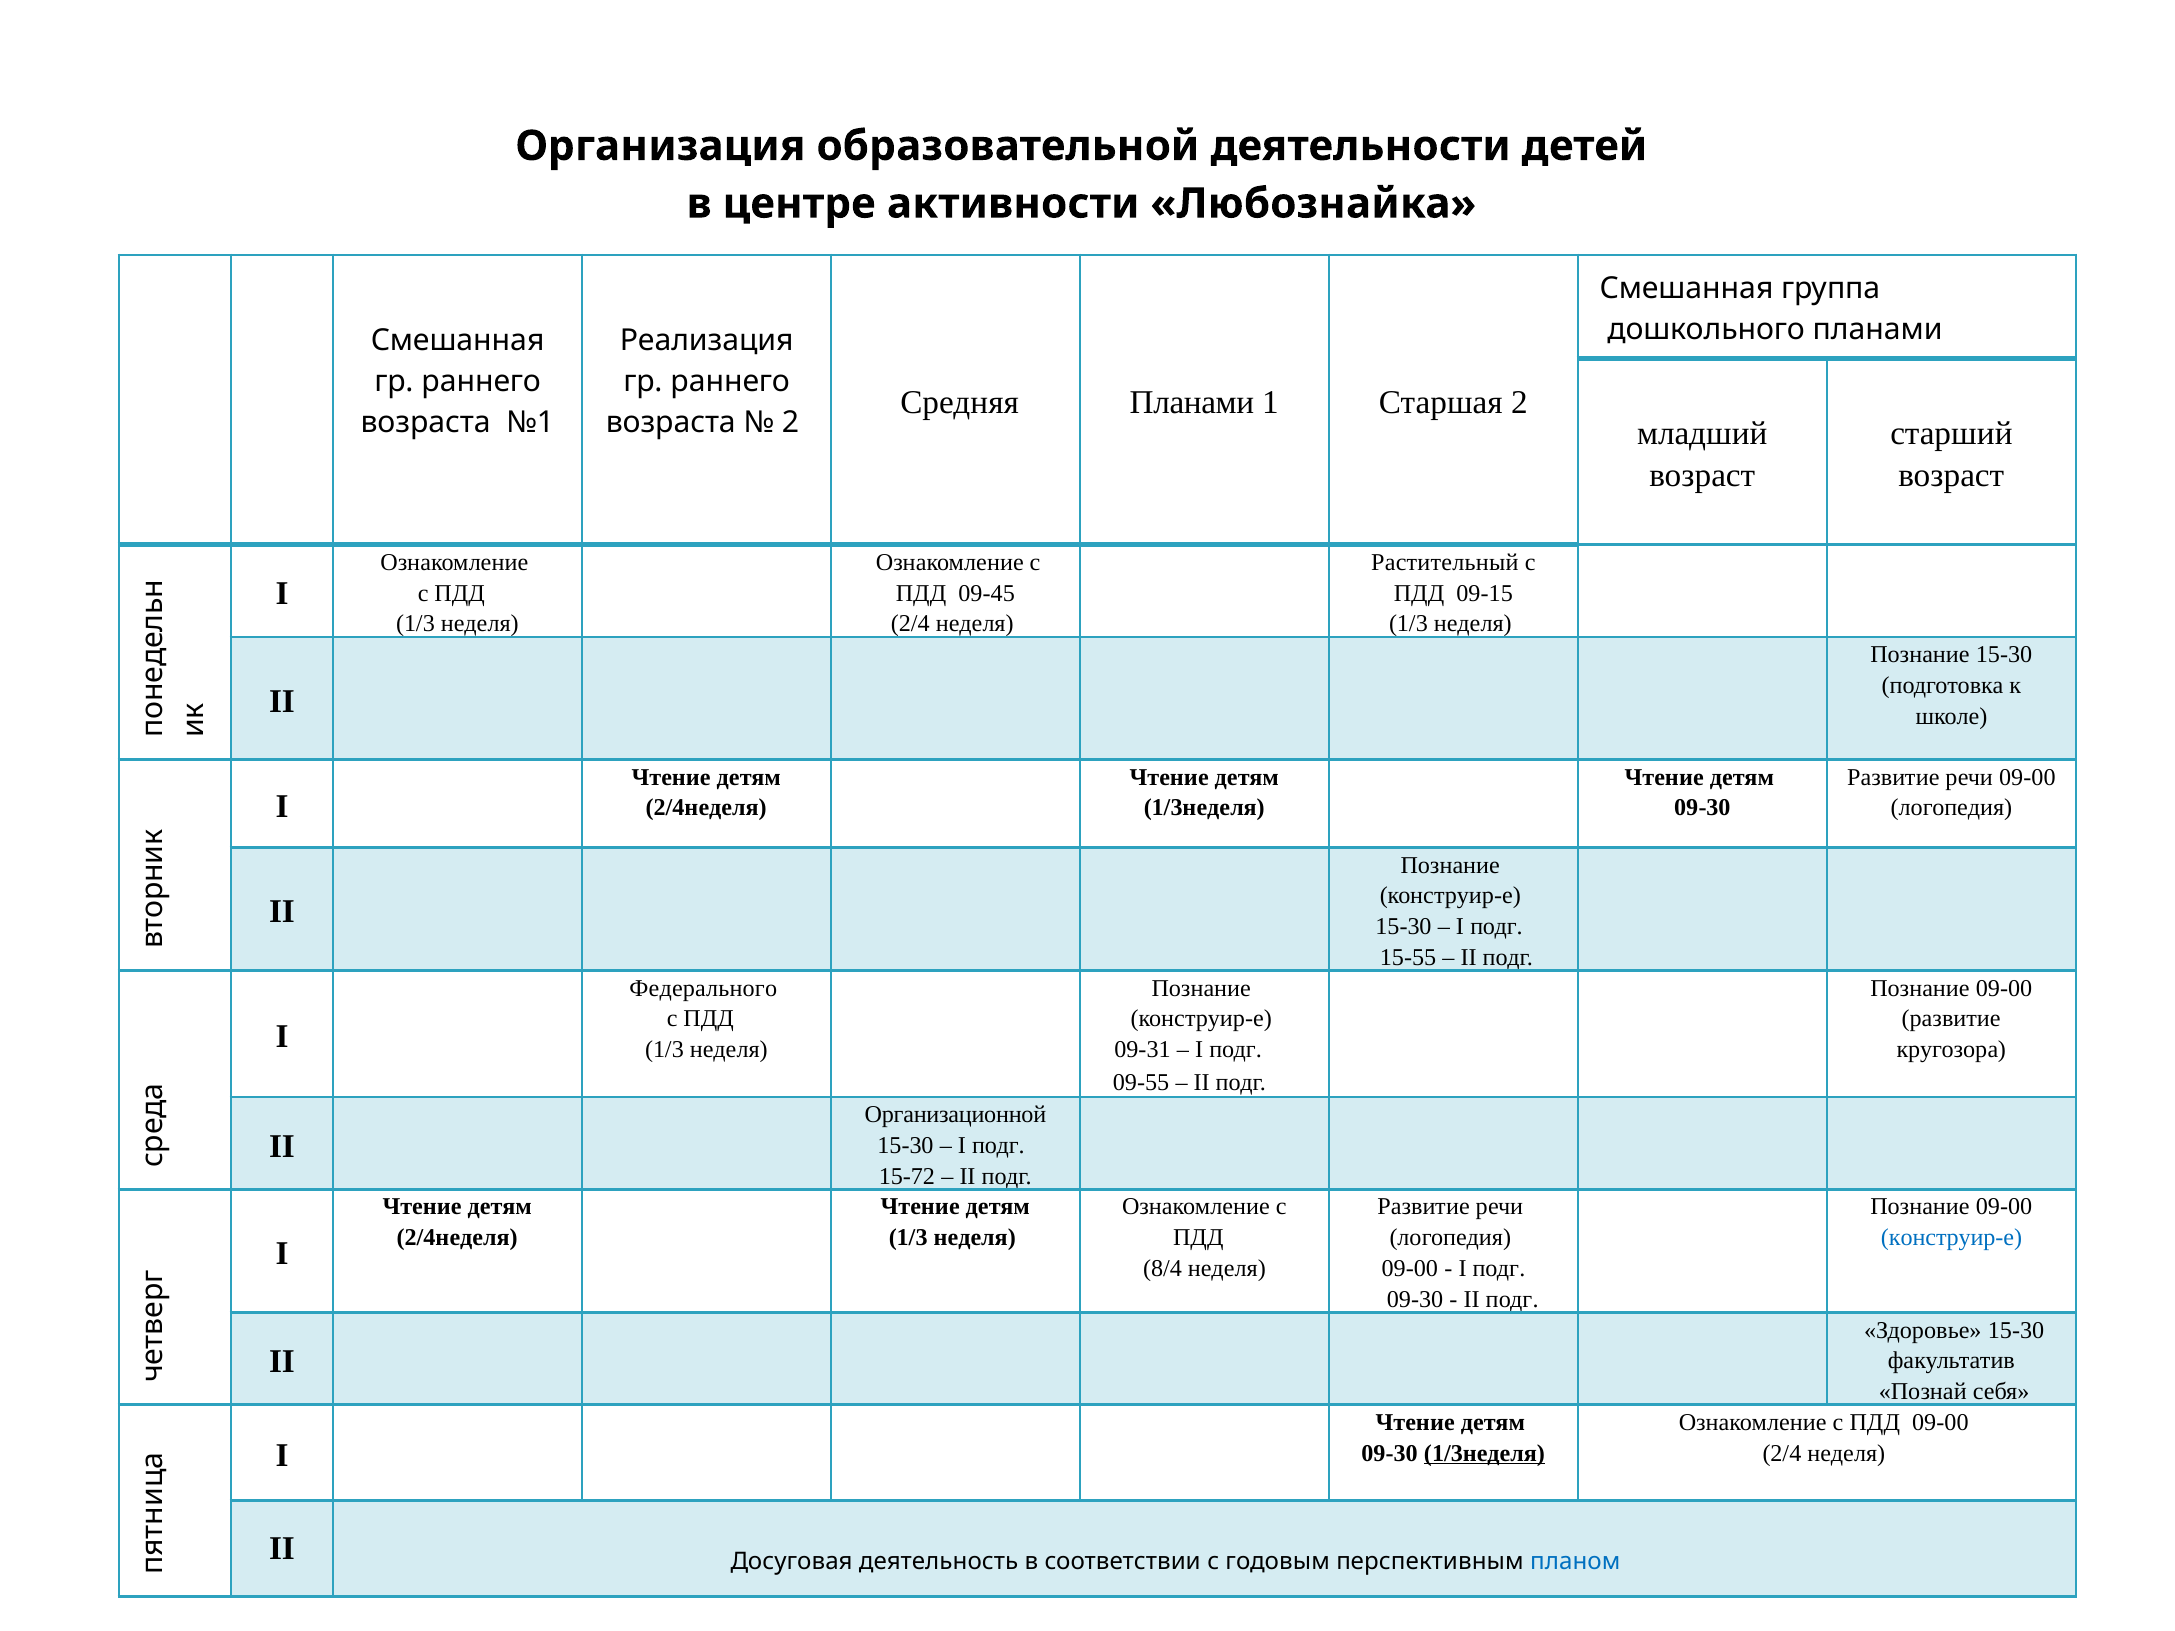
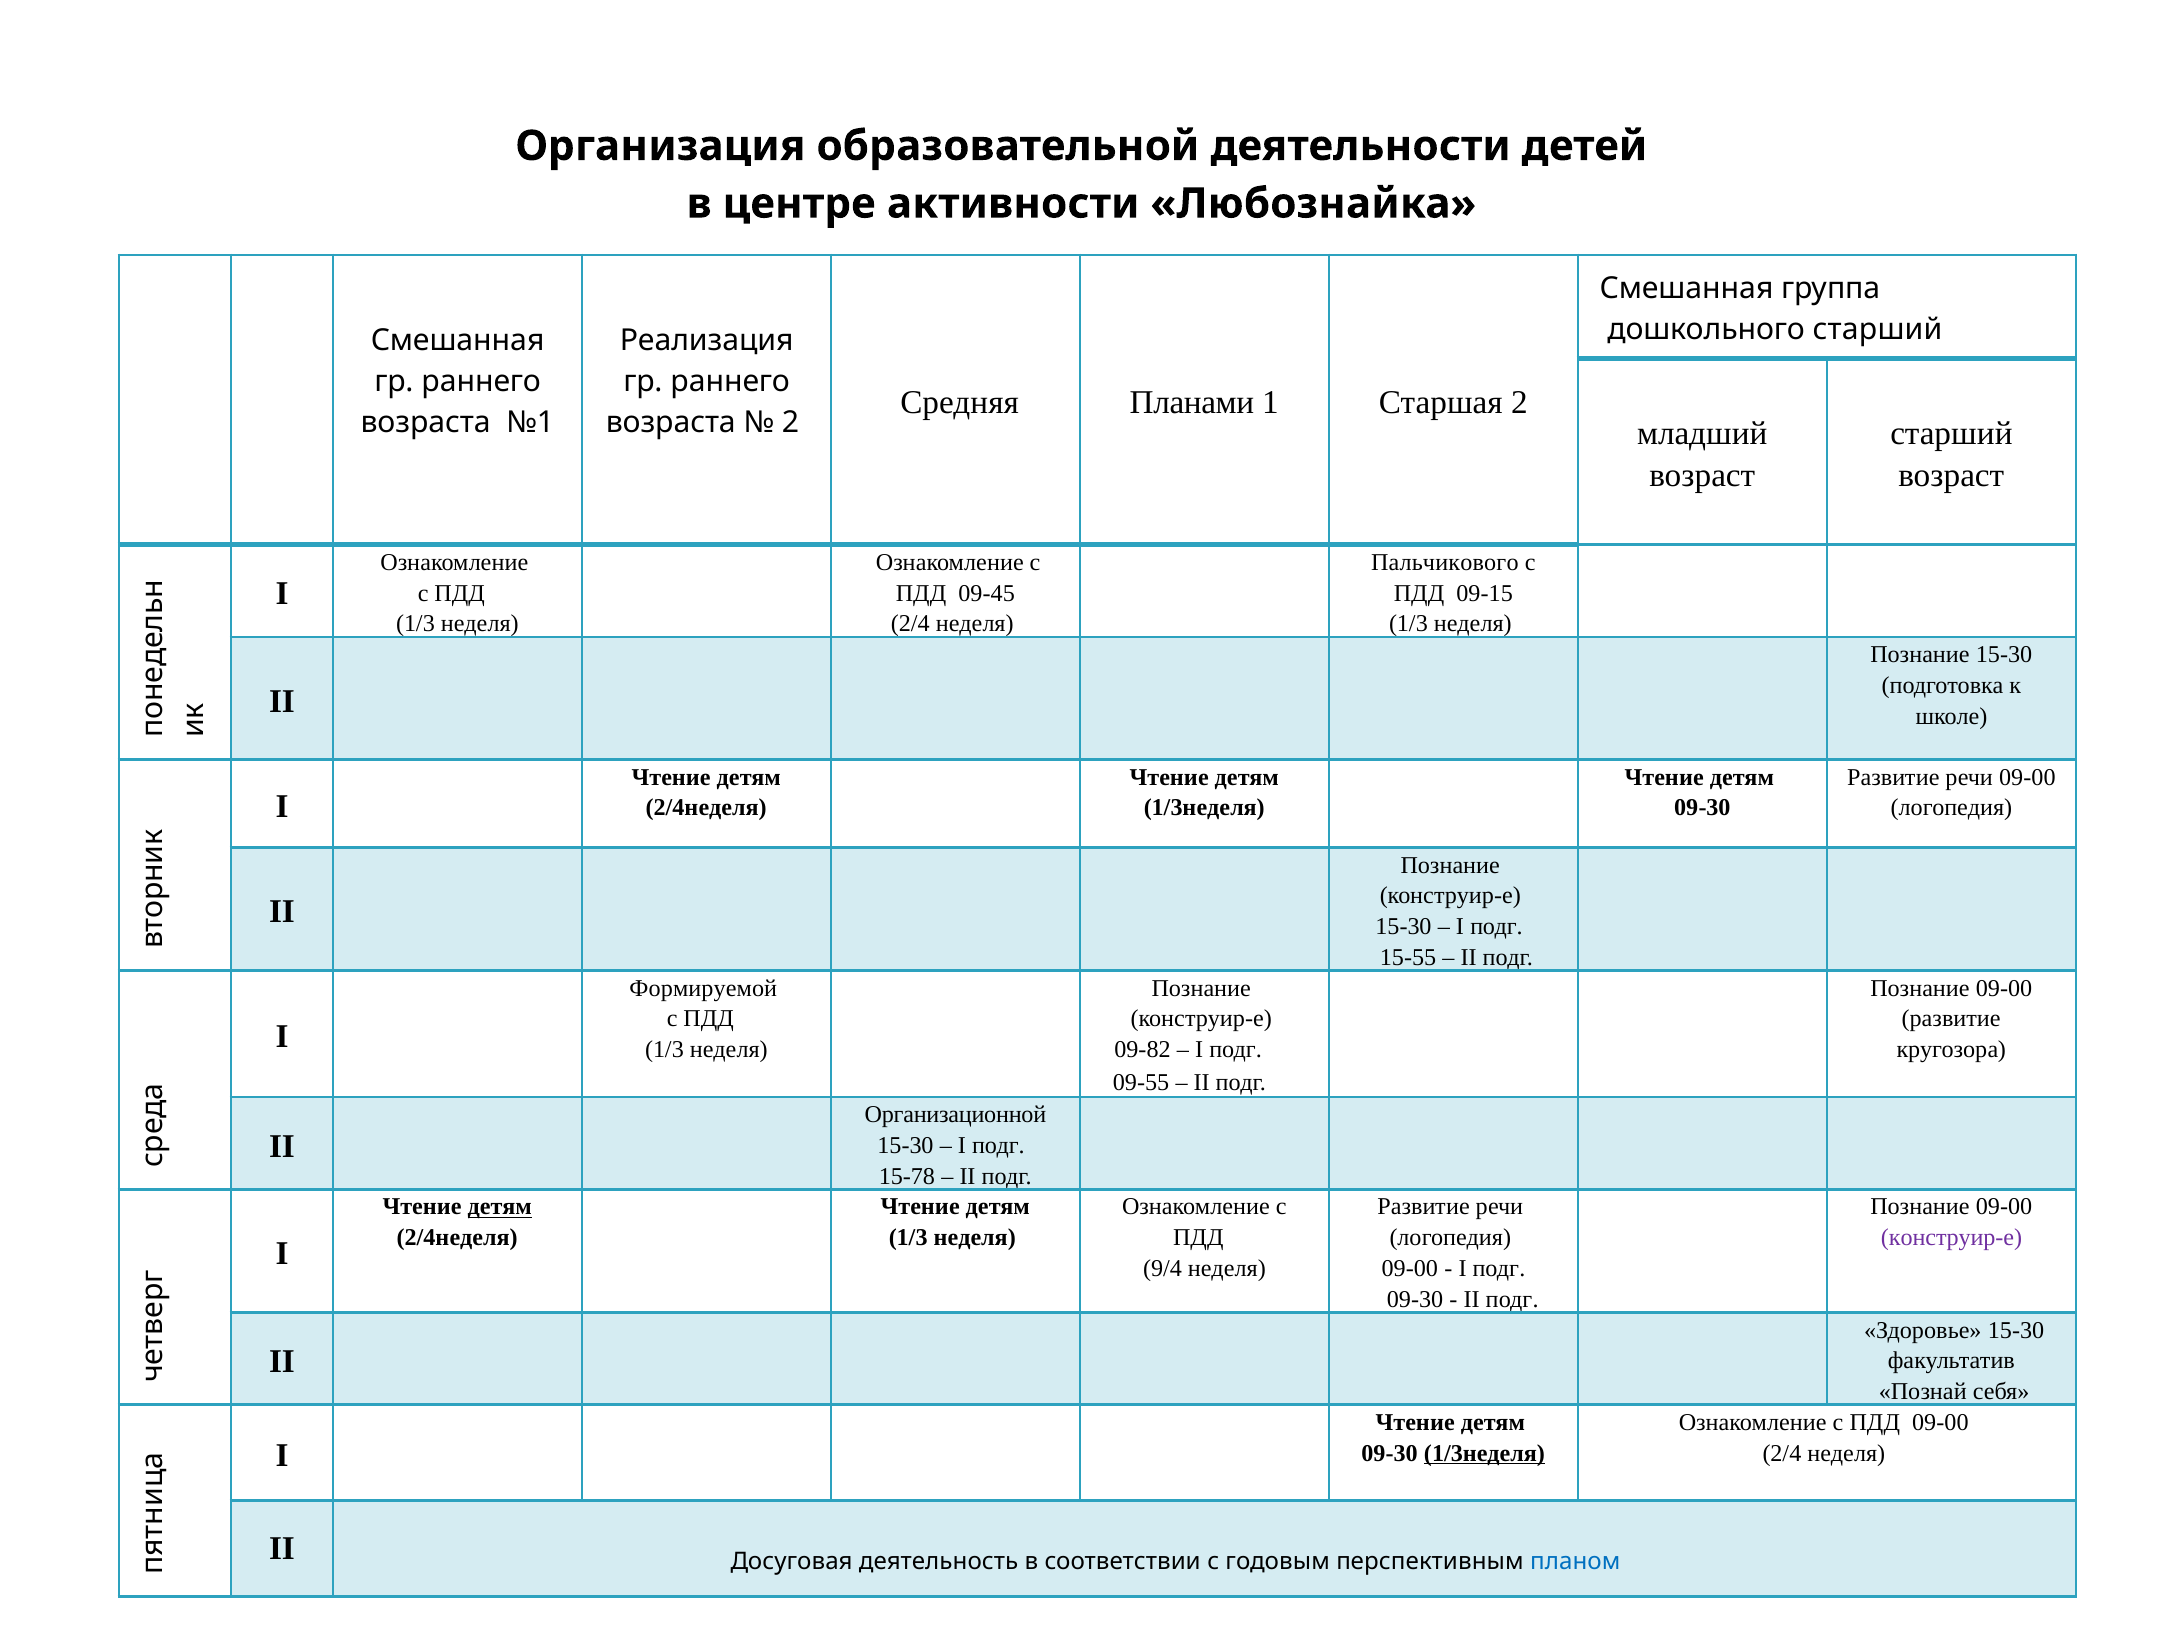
дошкольного планами: планами -> старший (1878, 329)
Растительный: Растительный -> Пальчикового (1445, 562)
Федерального: Федерального -> Формируемой (703, 988)
09-31: 09-31 -> 09-82 (1143, 1050)
15-72: 15-72 -> 15-78 (907, 1176)
детям underline: none -> present (500, 1207)
конструир-е colour: blue -> purple (1952, 1238)
8/4: 8/4 -> 9/4 (1162, 1269)
